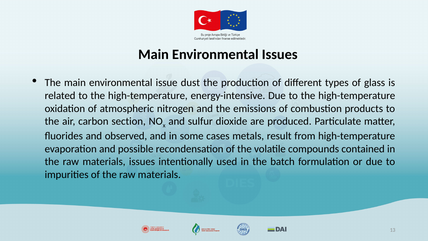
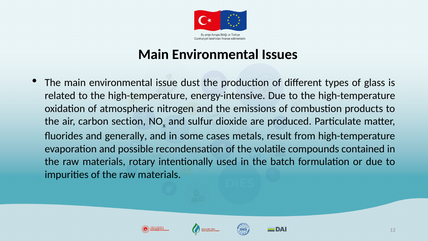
observed: observed -> generally (126, 136)
materials issues: issues -> rotary (142, 162)
